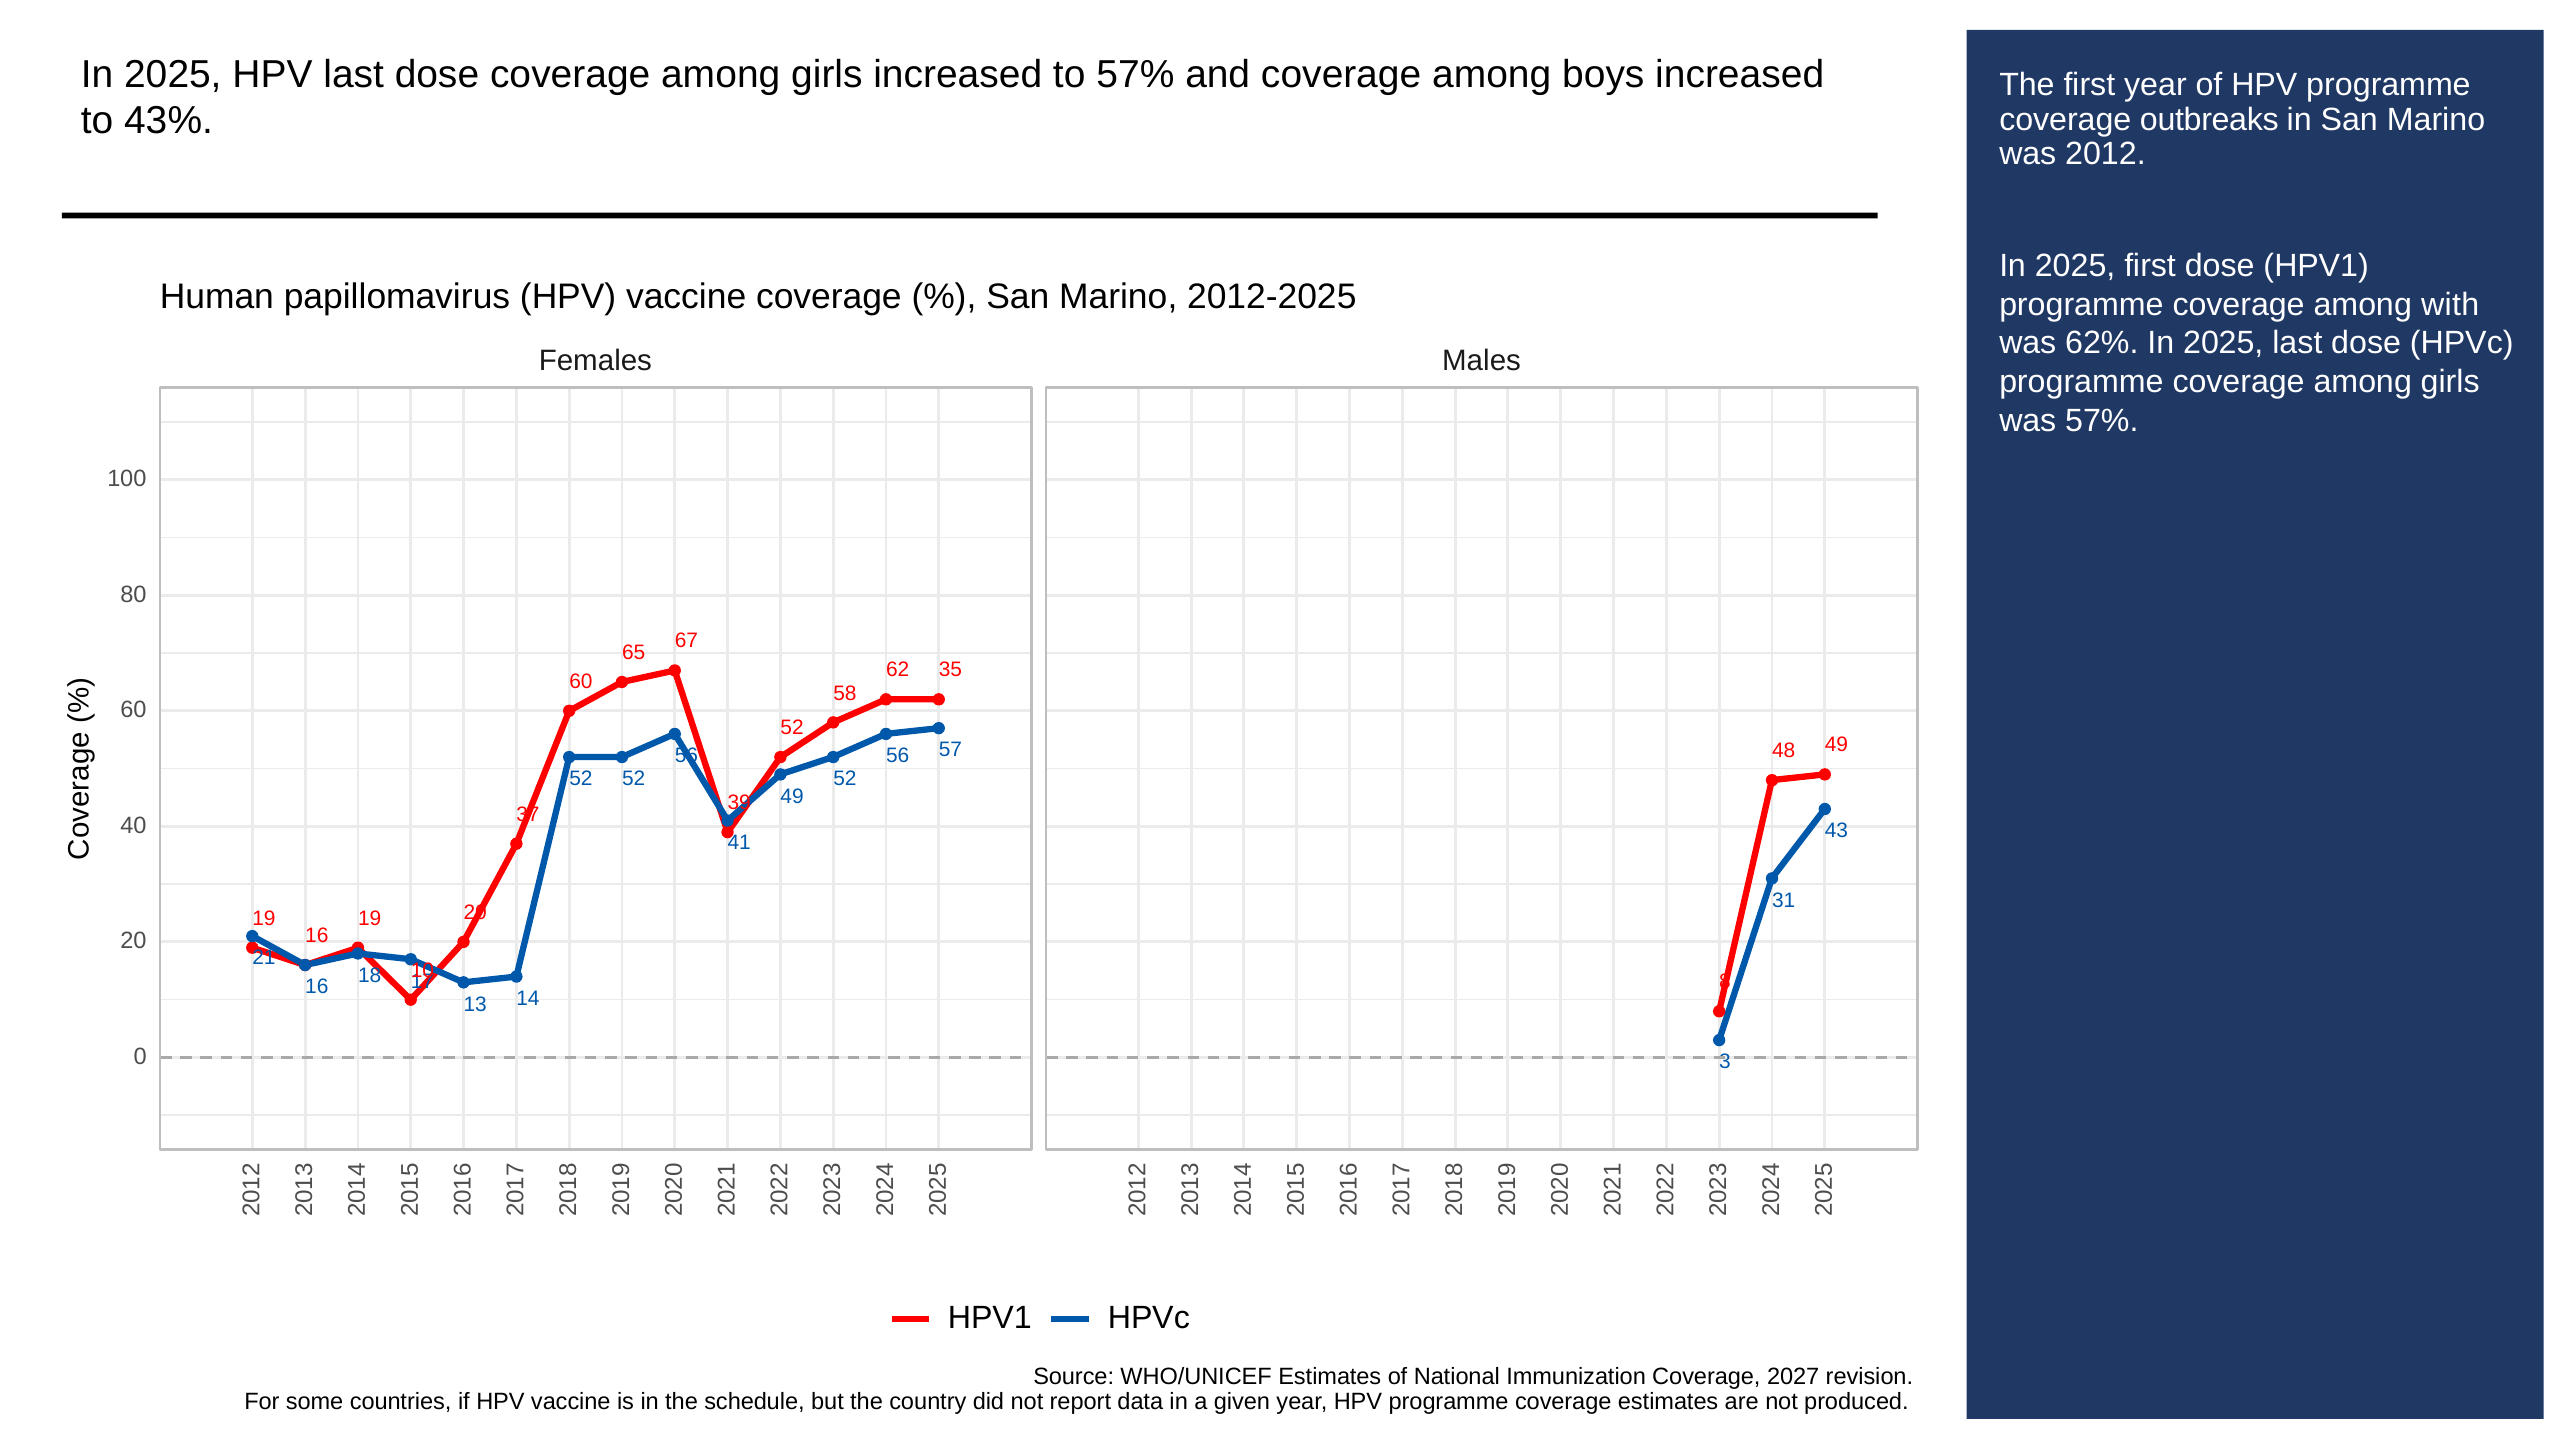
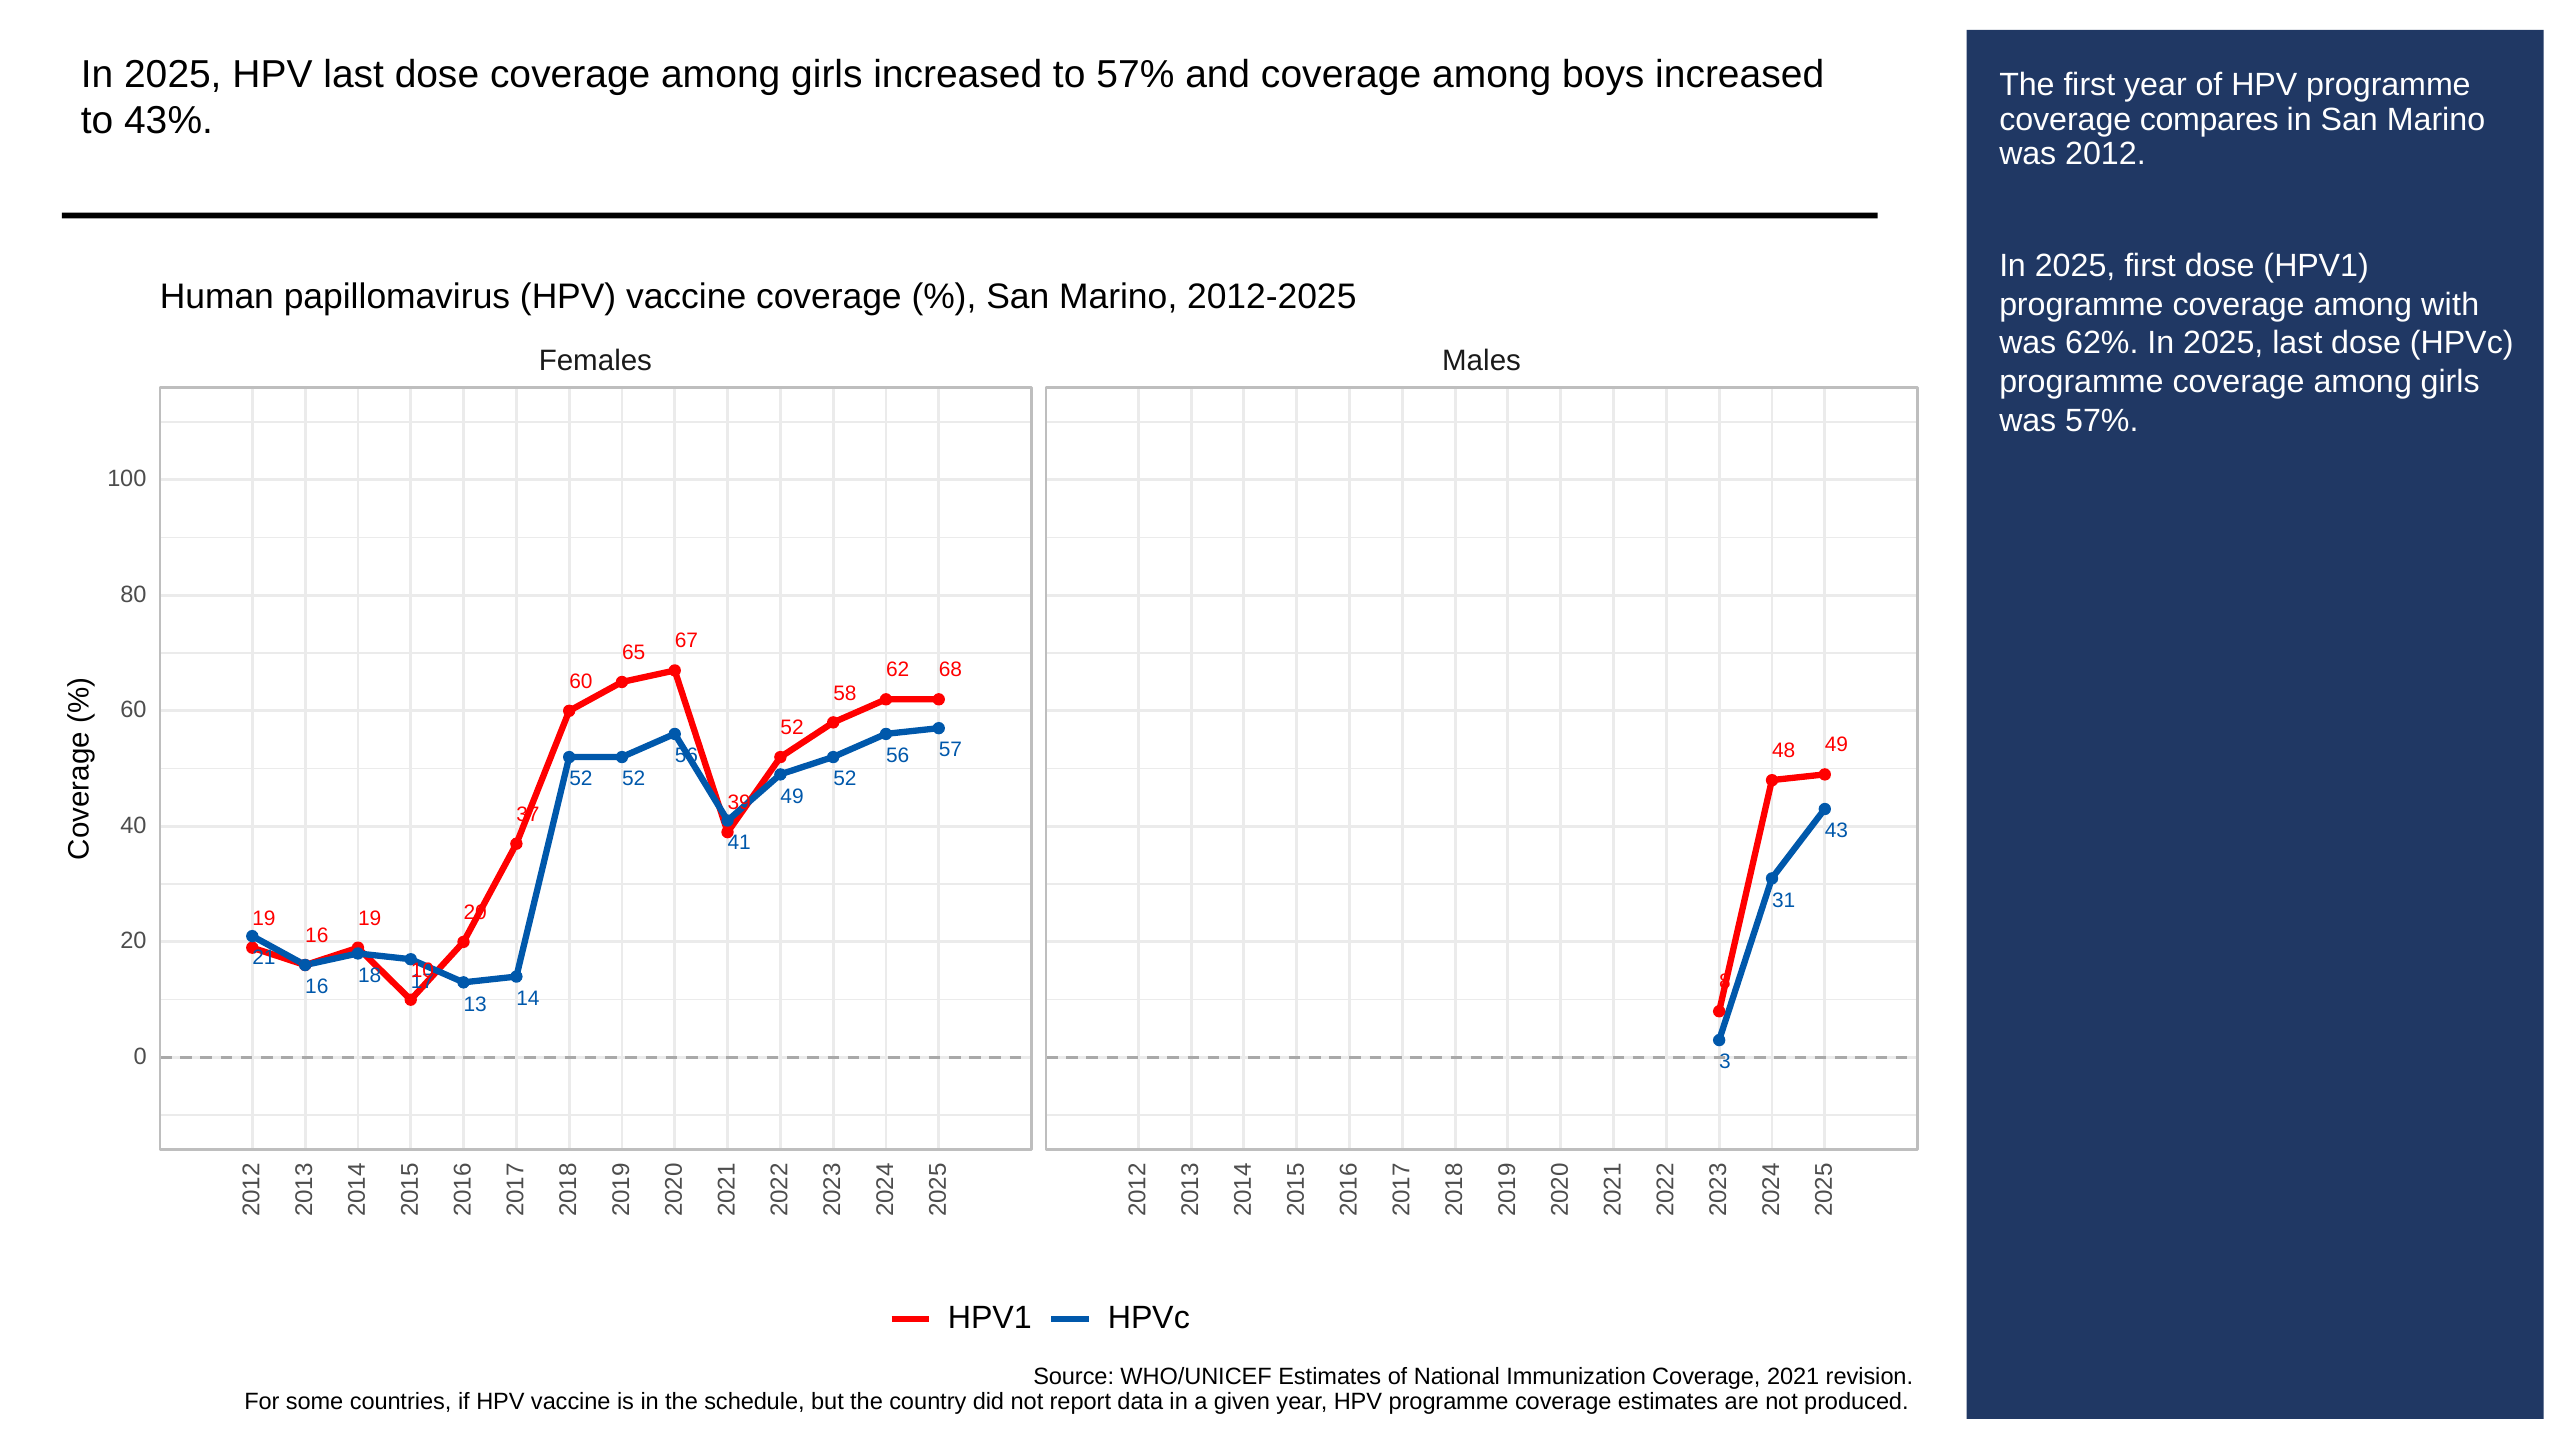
outbreaks: outbreaks -> compares (2209, 119)
35: 35 -> 68 (950, 670)
2027: 2027 -> 2021 (1793, 1376)
